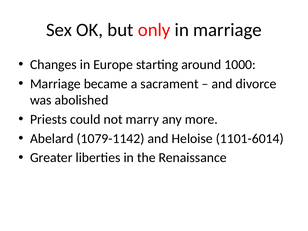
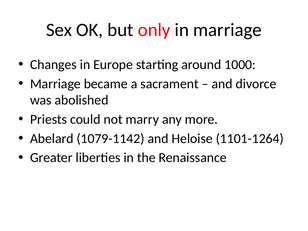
1101-6014: 1101-6014 -> 1101-1264 (250, 139)
